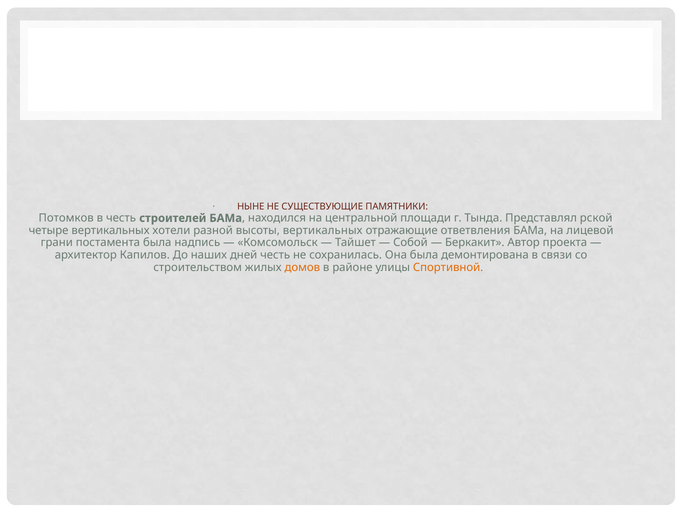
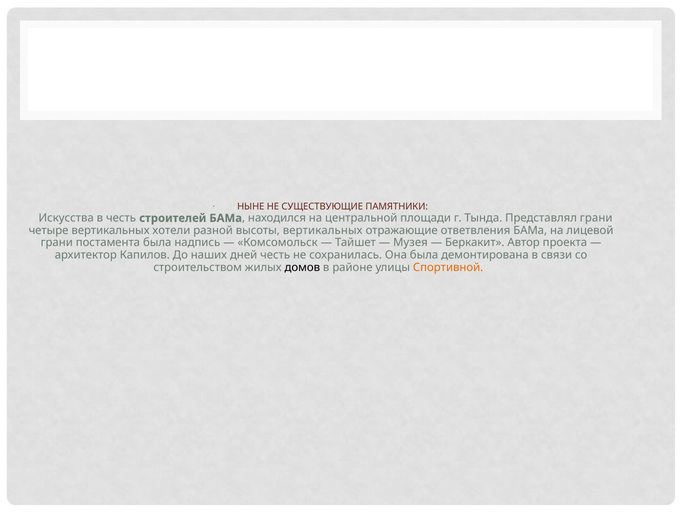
Потомков: Потомков -> Искусства (66, 218)
Представлял рской: рской -> грани (596, 218)
Собой: Собой -> Музея (410, 242)
домов colour: orange -> black (302, 267)
